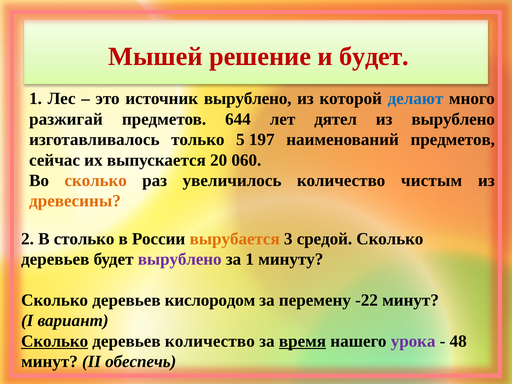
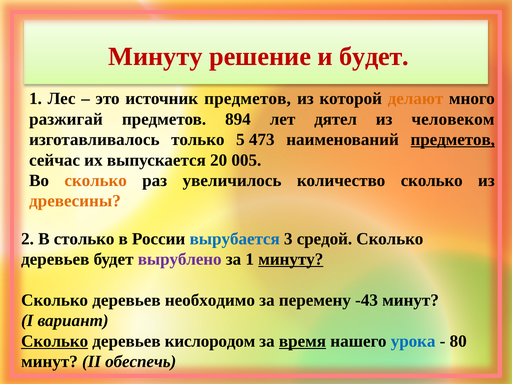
Мышей: Мышей -> Минуту (155, 56)
источник вырублено: вырублено -> предметов (248, 99)
делают colour: blue -> orange (416, 99)
644: 644 -> 894 (238, 119)
из вырублено: вырублено -> человеком (453, 119)
197: 197 -> 473 (262, 140)
предметов underline: none -> present (453, 140)
060: 060 -> 005 (246, 160)
количество чистым: чистым -> сколько (432, 181)
вырубается colour: orange -> blue (235, 239)
минуту underline: none -> present (291, 259)
кислородом: кислородом -> необходимо (210, 300)
-22: -22 -> -43 (367, 300)
деревьев количество: количество -> кислородом (210, 341)
урока colour: purple -> blue (413, 341)
48: 48 -> 80 (458, 341)
